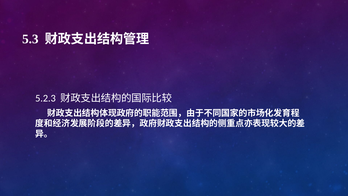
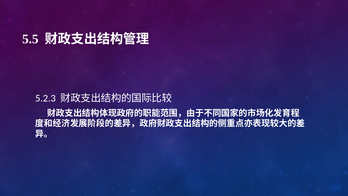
5.3: 5.3 -> 5.5 (30, 39)
